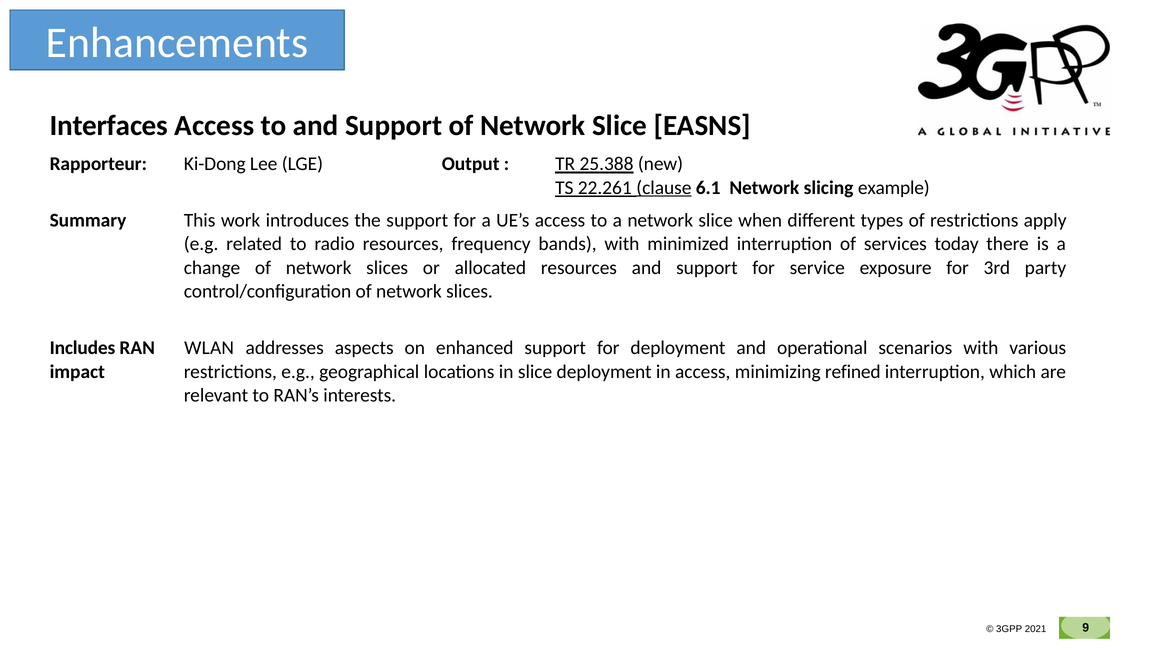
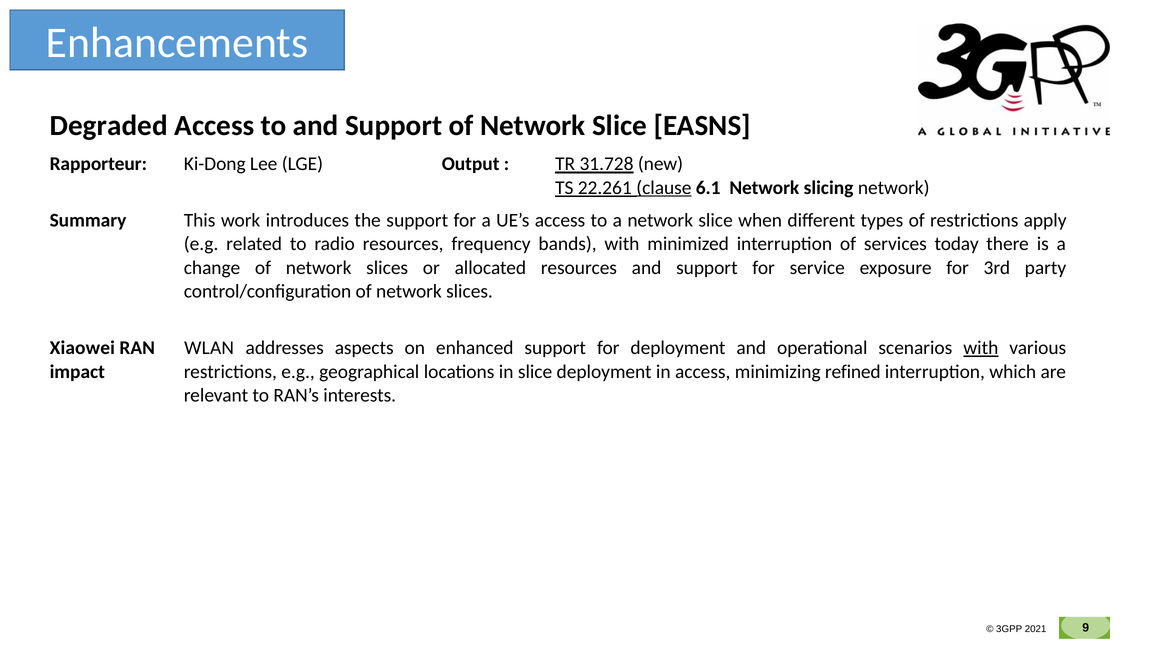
Interfaces: Interfaces -> Degraded (109, 126)
25.388: 25.388 -> 31.728 (606, 164)
slicing example: example -> network (894, 188)
Includes: Includes -> Xiaowei (82, 348)
with underline: none -> present (981, 348)
